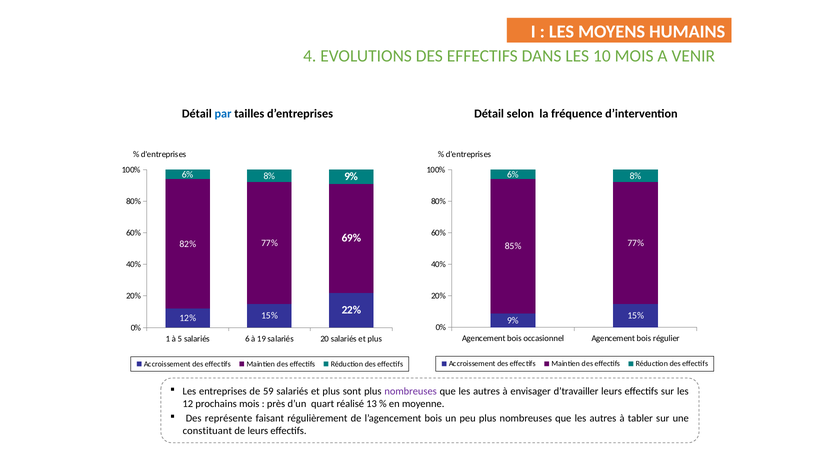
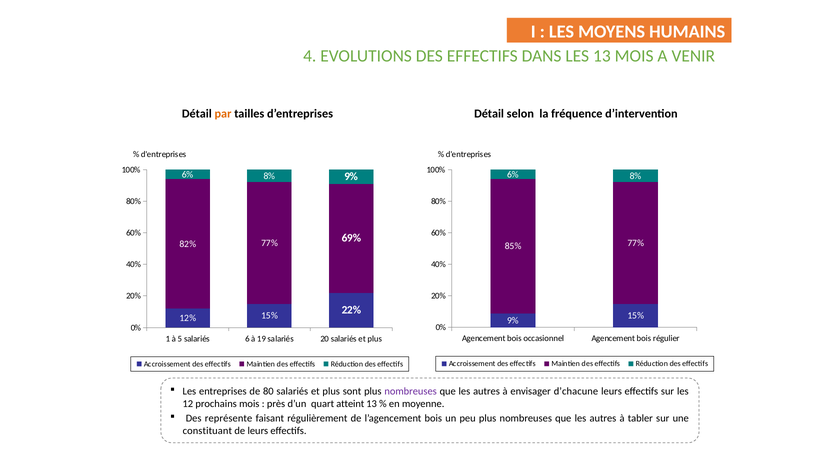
LES 10: 10 -> 13 (602, 56)
par colour: blue -> orange (223, 114)
59: 59 -> 80 (268, 391)
d’travailler: d’travailler -> d’chacune (576, 391)
réalisé: réalisé -> atteint (350, 404)
